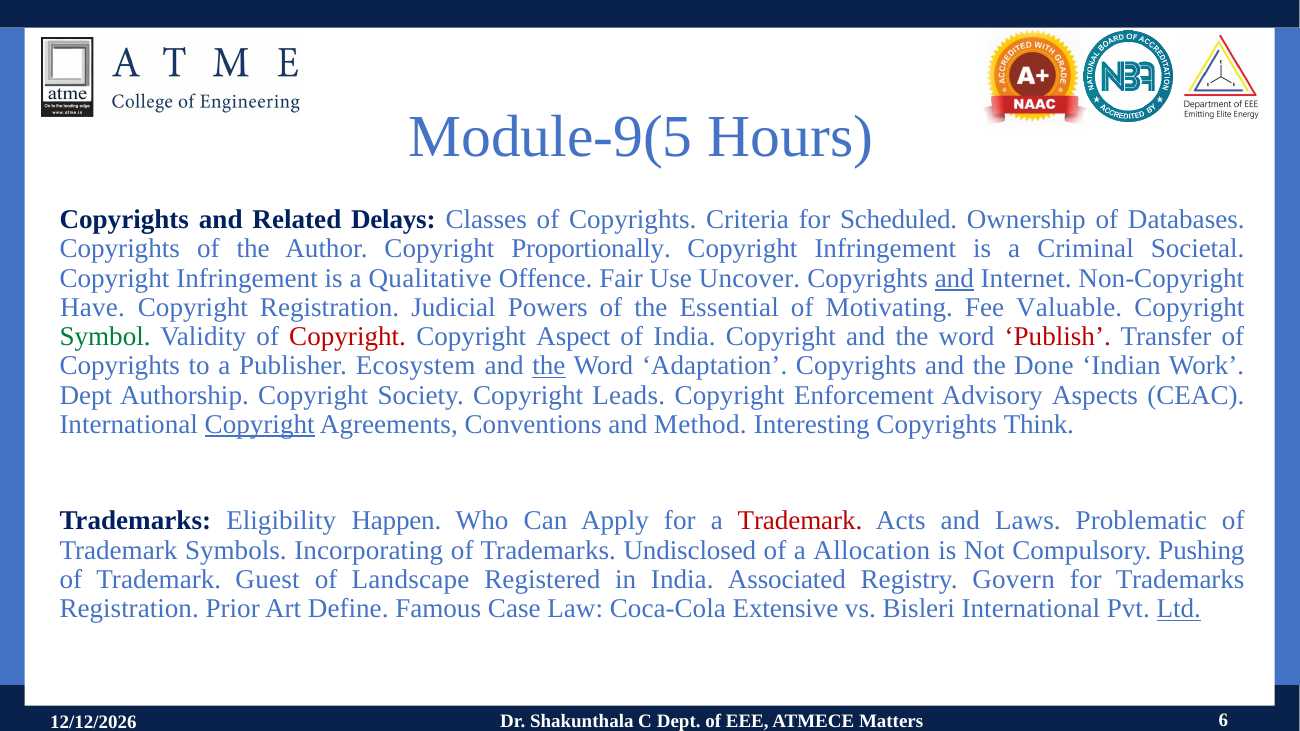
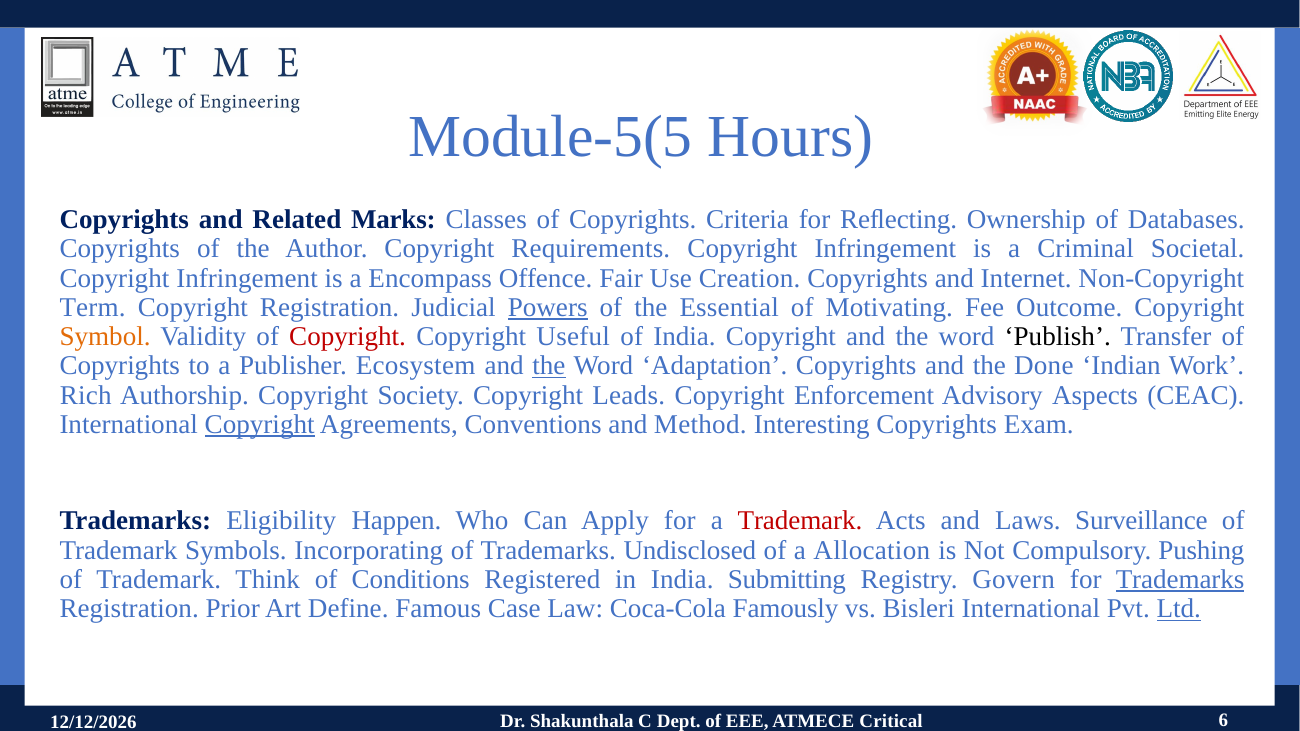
Module-9(5: Module-9(5 -> Module-5(5 (551, 137)
Delays: Delays -> Marks (393, 220)
Scheduled: Scheduled -> Reﬂecting (899, 220)
Proportionally: Proportionally -> Requirements (591, 249)
Qualitative: Qualitative -> Encompass (430, 278)
Uncover: Uncover -> Creation (750, 278)
and underline: present -> none (954, 278)
Have: Have -> Term (93, 308)
Powers underline: none -> present (548, 308)
Valuable: Valuable -> Outcome (1069, 308)
Symbol colour: green -> orange (105, 337)
Aspect: Aspect -> Useful (573, 337)
Publish colour: red -> black (1058, 337)
Dept: Dept -> Rich (86, 395)
Think: Think -> Exam (1039, 425)
Problematic: Problematic -> Surveillance (1141, 521)
Guest: Guest -> Think (268, 580)
Landscape: Landscape -> Conditions (411, 580)
Associated: Associated -> Submitting (787, 580)
Trademarks underline: none -> present (1180, 580)
Extensive: Extensive -> Famously (785, 609)
Matters: Matters -> Critical (891, 722)
